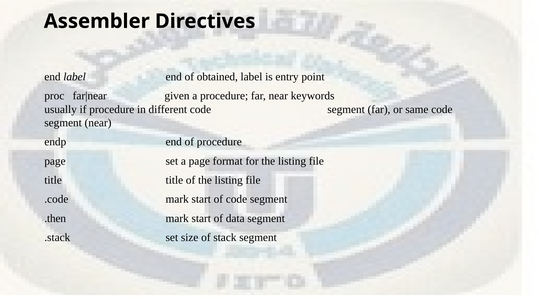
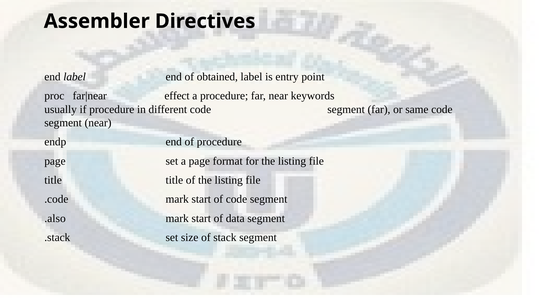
given: given -> effect (177, 96)
.then: .then -> .also (55, 218)
